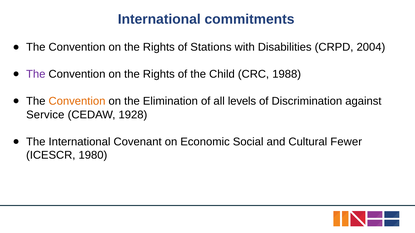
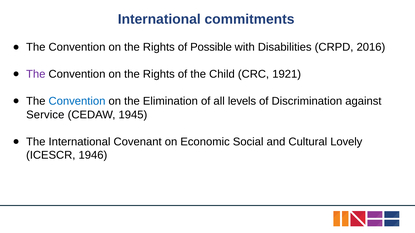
Stations: Stations -> Possible (211, 47)
2004: 2004 -> 2016 (371, 47)
1988: 1988 -> 1921 (287, 74)
Convention colour: orange -> blue (77, 101)
1928: 1928 -> 1945 (133, 115)
Fewer: Fewer -> Lovely (346, 142)
1980: 1980 -> 1946 (93, 155)
